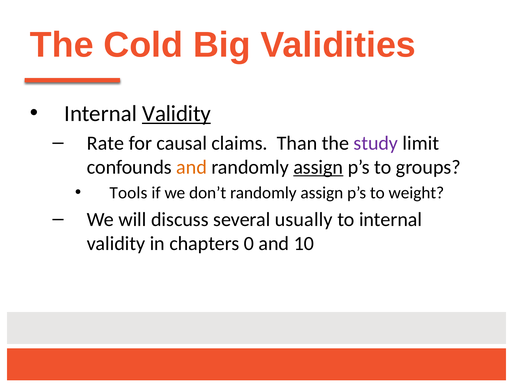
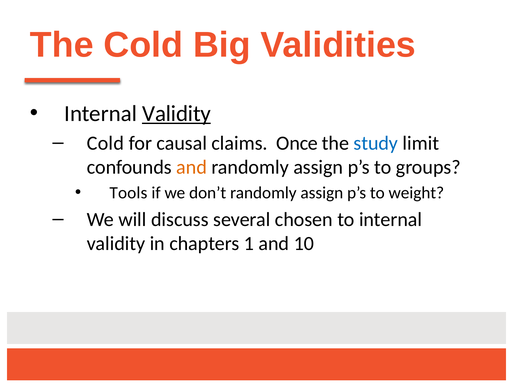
Rate: Rate -> Cold (105, 143)
Than: Than -> Once (297, 143)
study colour: purple -> blue (376, 143)
assign underline: present -> none (318, 167)
usually: usually -> chosen (304, 219)
0: 0 -> 1 (249, 243)
